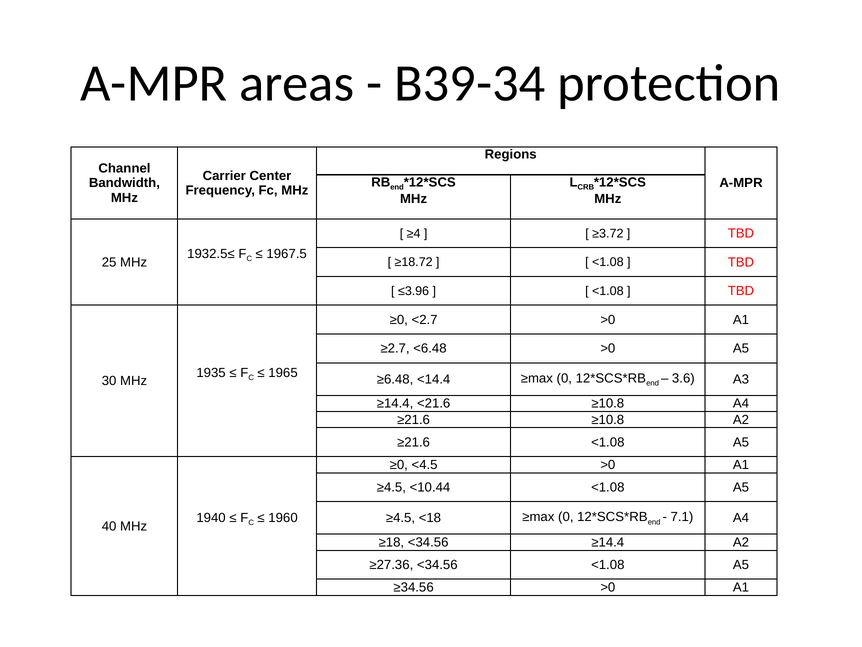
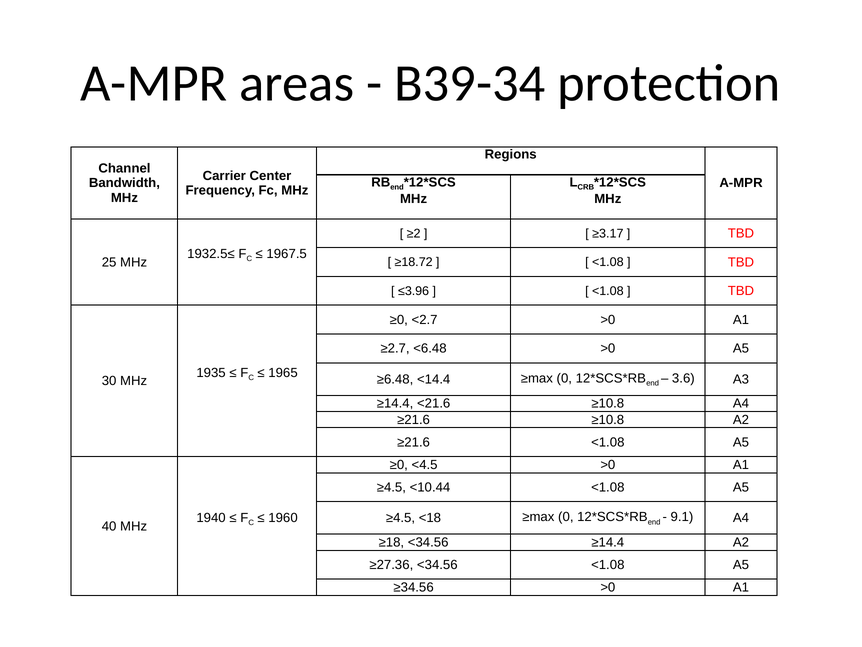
≥4: ≥4 -> ≥2 (414, 233)
≥3.72: ≥3.72 -> ≥3.17 (608, 233)
7.1: 7.1 -> 9.1 (682, 517)
